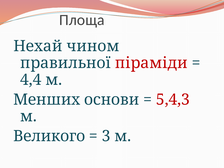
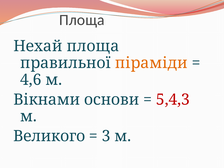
Нехай чином: чином -> площа (93, 46)
піраміди colour: red -> orange (151, 63)
4,4: 4,4 -> 4,6 (31, 80)
Менших: Менших -> Вікнами (47, 100)
